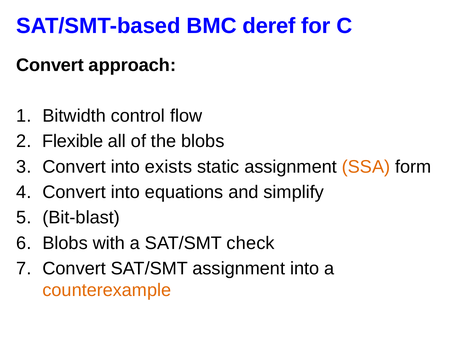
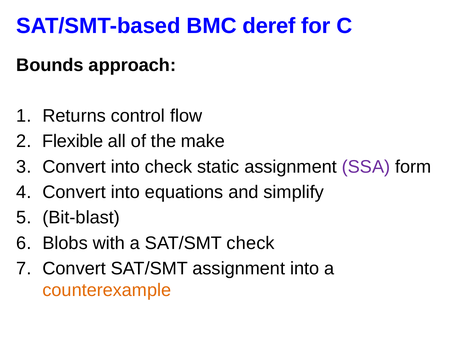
Convert: Convert -> Bounds (50, 65)
Bitwidth: Bitwidth -> Returns (74, 116)
the blobs: blobs -> make (203, 141)
into exists: exists -> check (169, 167)
SSA colour: orange -> purple (366, 167)
